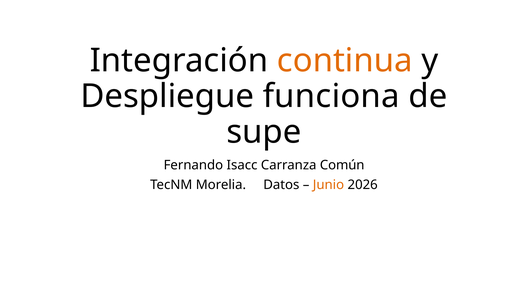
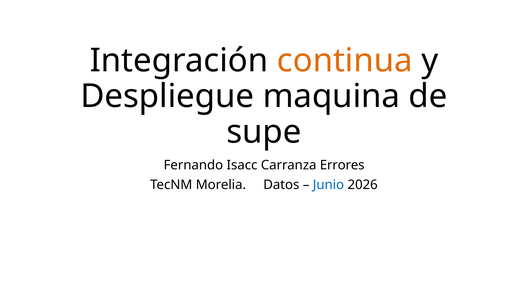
funciona: funciona -> maquina (331, 96)
Común: Común -> Errores (342, 165)
Junio colour: orange -> blue (328, 185)
